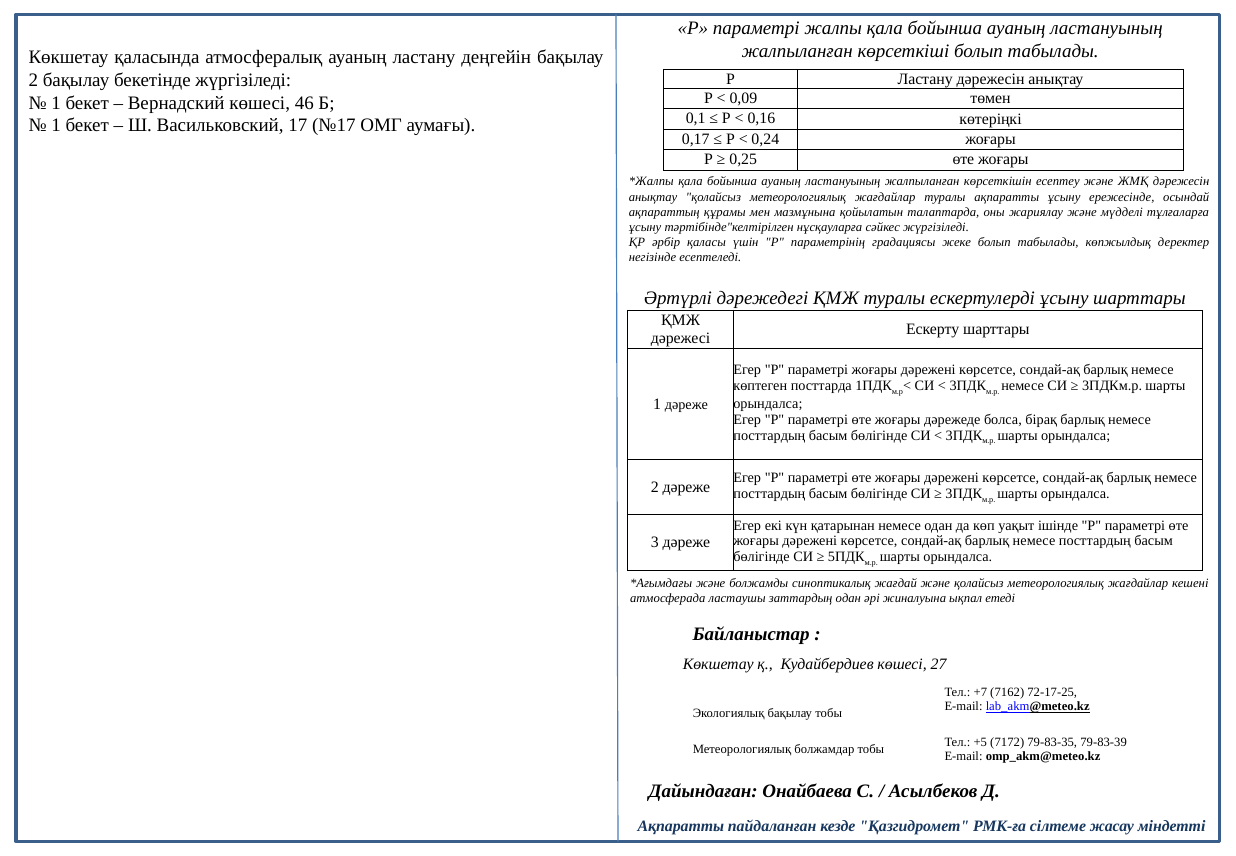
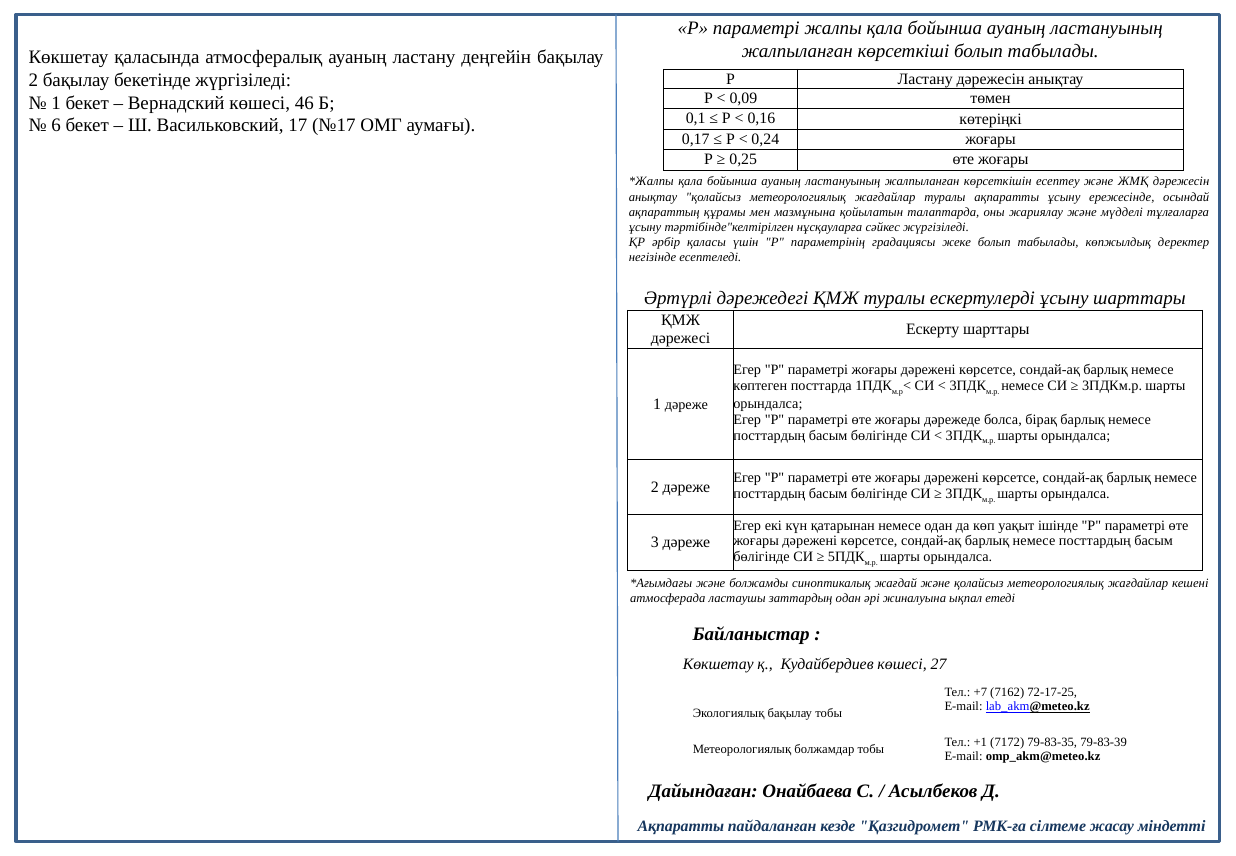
1: 1 -> 6 (56, 126)
+5: +5 -> +1 (980, 742)
